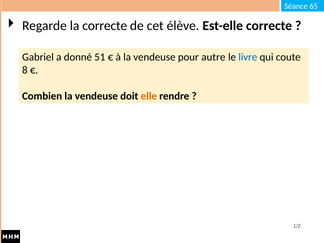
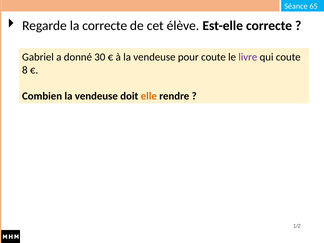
51: 51 -> 30 (100, 57)
pour autre: autre -> coute (213, 57)
livre colour: blue -> purple (248, 57)
